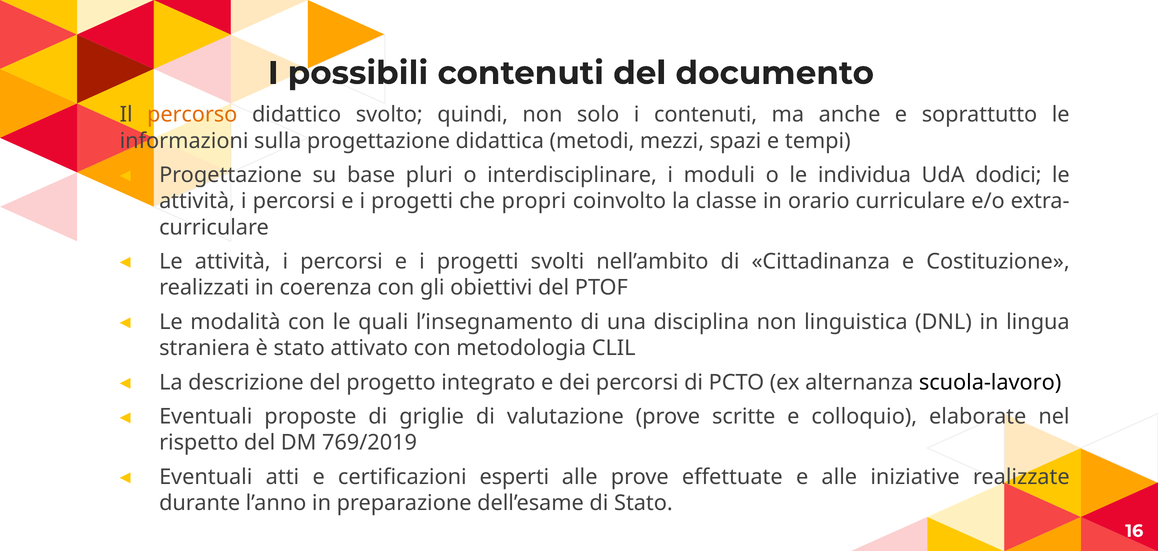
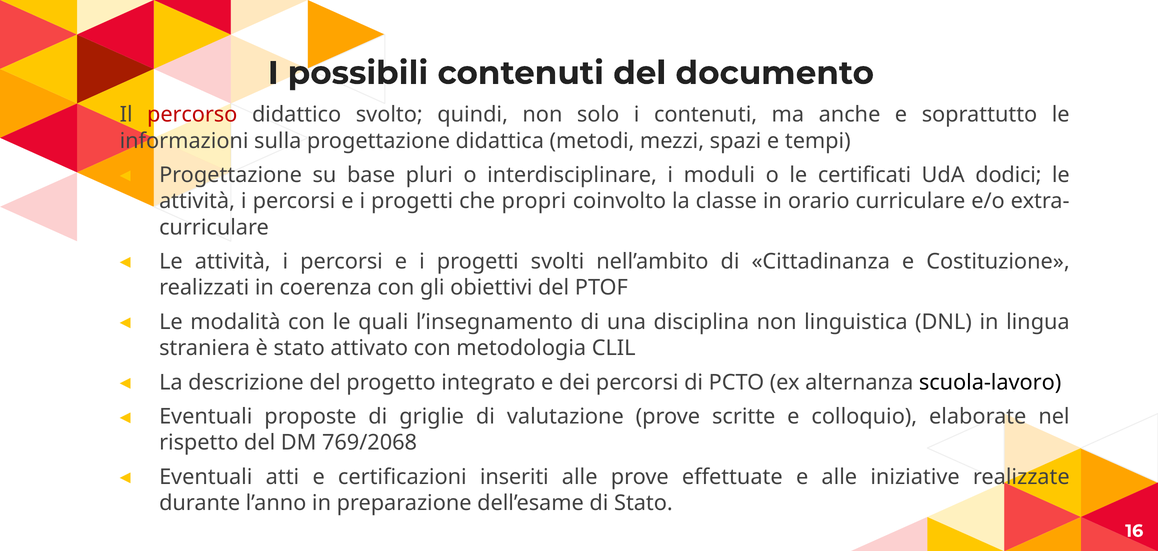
percorso colour: orange -> red (192, 115)
individua: individua -> certificati (865, 175)
769/2019: 769/2019 -> 769/2068 (370, 443)
esperti: esperti -> inseriti (514, 477)
